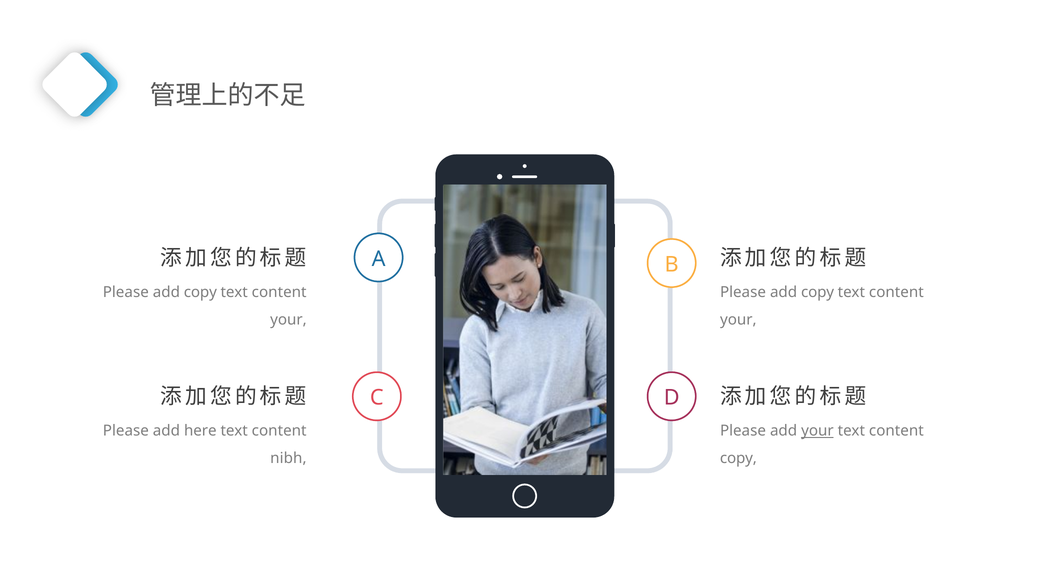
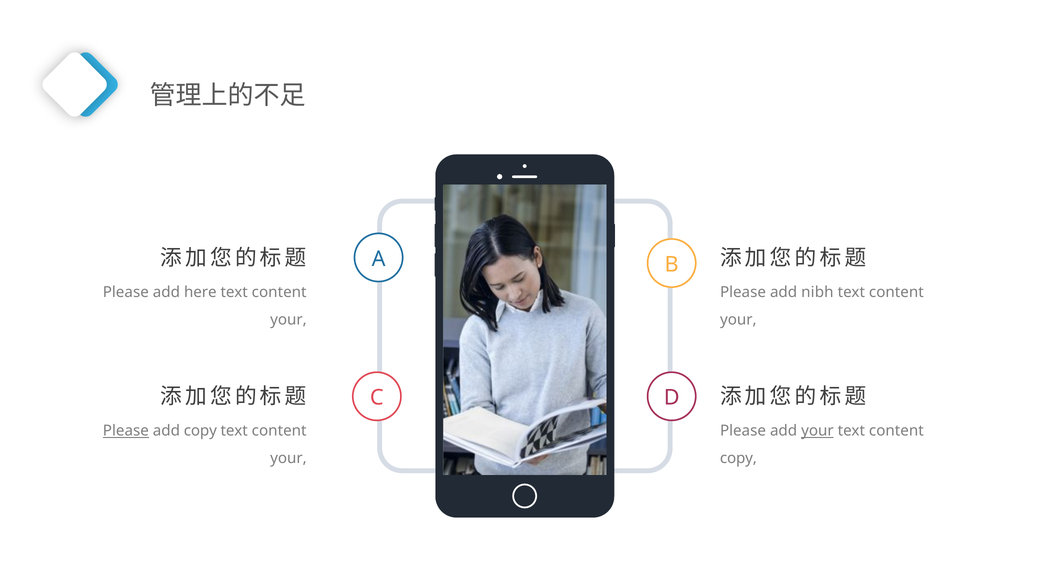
copy: copy -> here (200, 292)
copy: copy -> nibh (817, 292)
Please underline: none -> present (126, 431)
add here: here -> copy (200, 431)
nibh: nibh -> your (288, 458)
